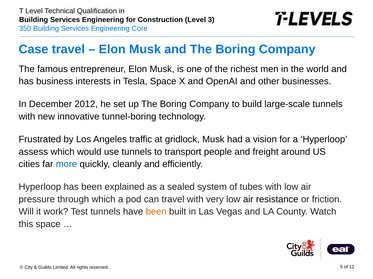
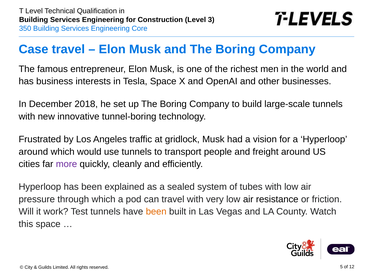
2012: 2012 -> 2018 (86, 104)
assess: assess -> around (33, 152)
more colour: blue -> purple (66, 165)
